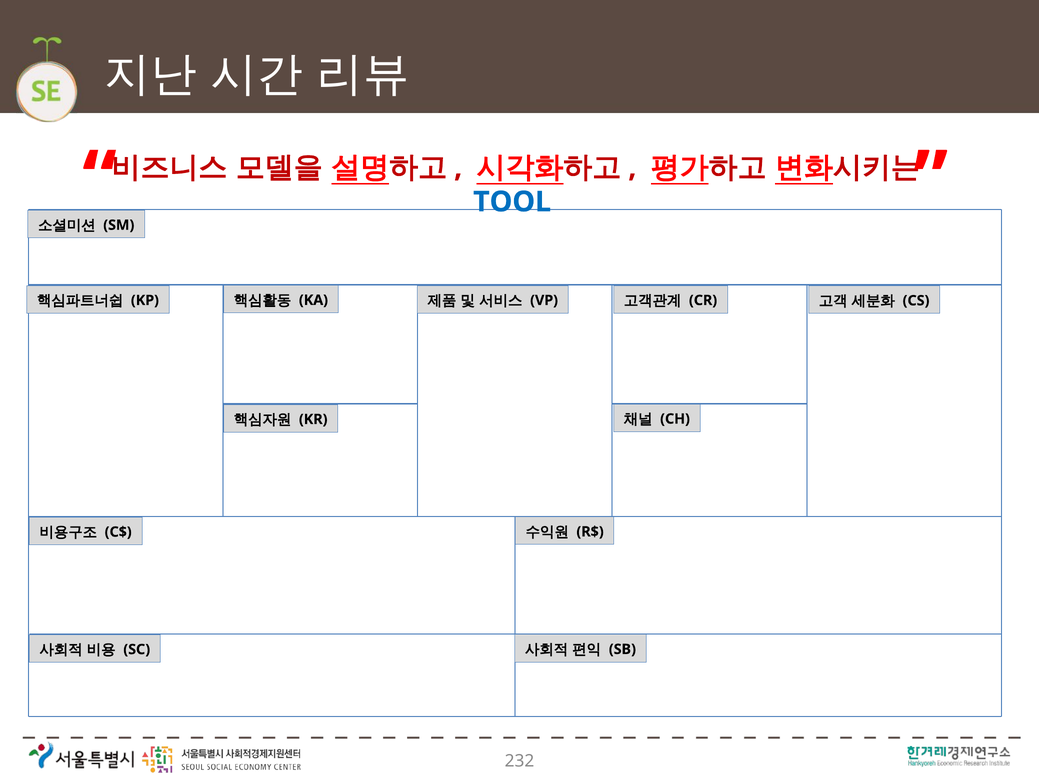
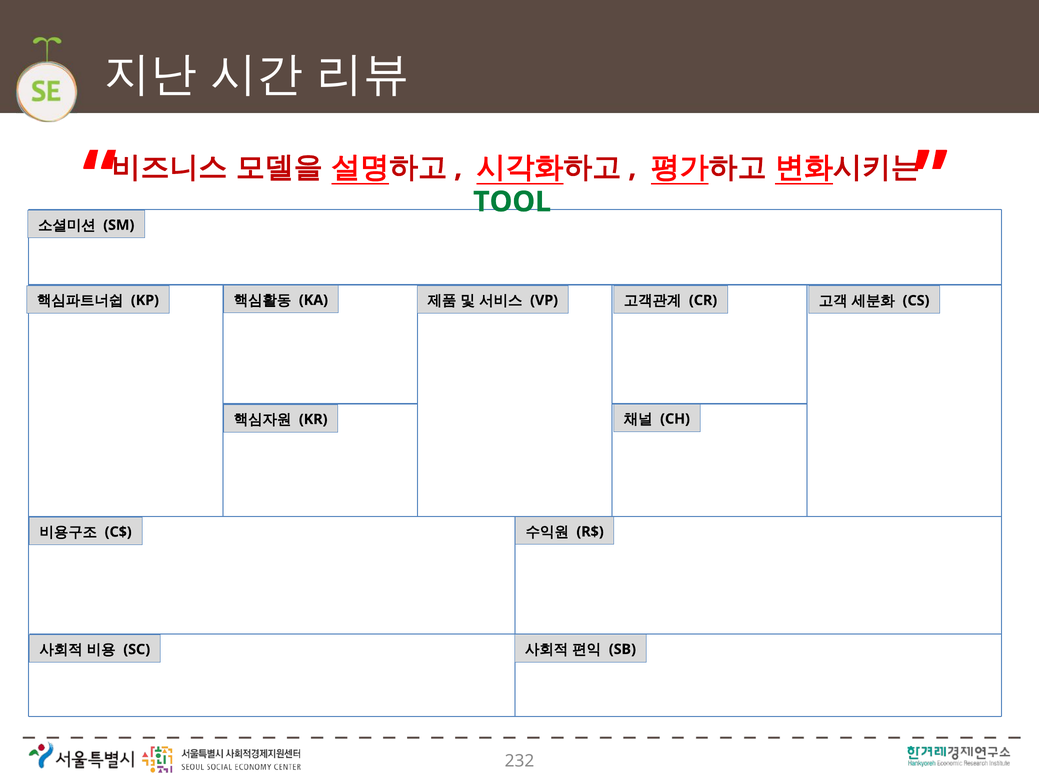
TOOL colour: blue -> green (512, 202)
